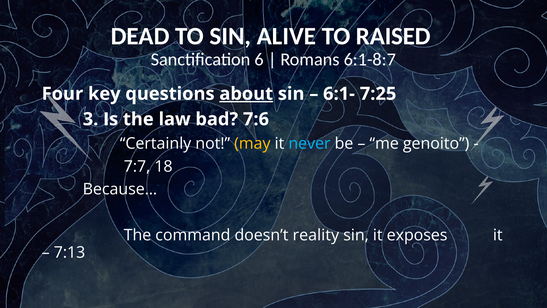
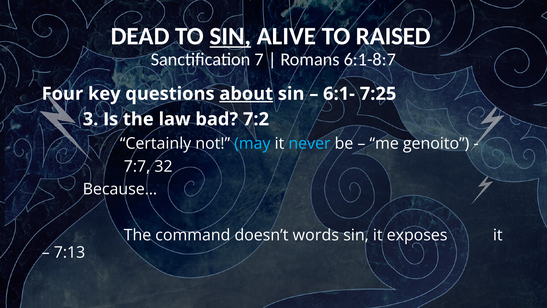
SIN underline: none -> present (230, 36)
6: 6 -> 7 (259, 60)
7:6: 7:6 -> 7:2 (256, 119)
may colour: yellow -> light blue (252, 143)
18: 18 -> 32 (163, 166)
reality: reality -> words (316, 235)
